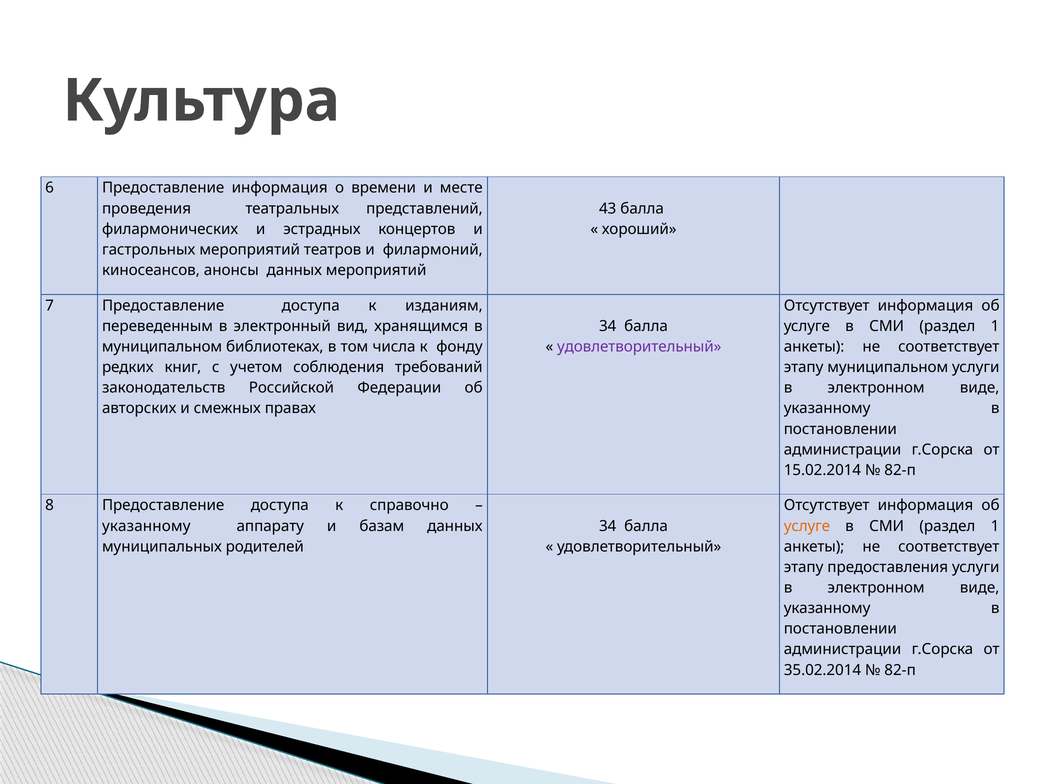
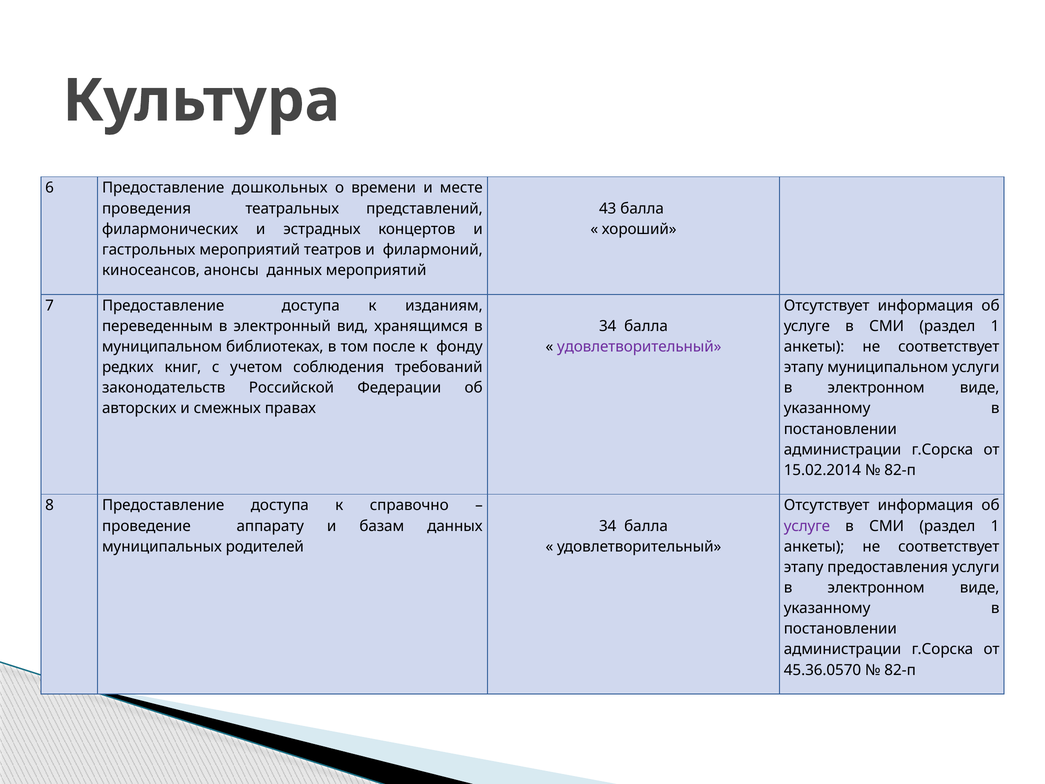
Предоставление информация: информация -> дошкольных (280, 188)
числа: числа -> после (394, 347)
указанному: указанному -> проведение (146, 526)
услуге colour: orange -> purple (807, 526)
35.02.2014: 35.02.2014 -> 45.36.0570 (822, 670)
